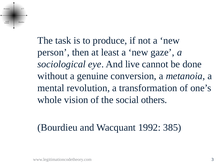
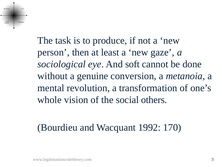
live: live -> soft (132, 64)
385: 385 -> 170 (172, 127)
